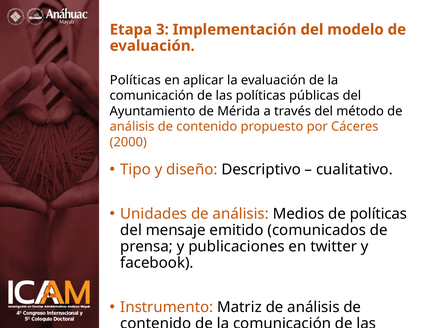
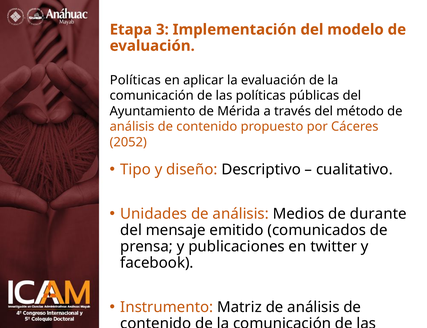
2000: 2000 -> 2052 (128, 142)
de políticas: políticas -> durante (378, 214)
